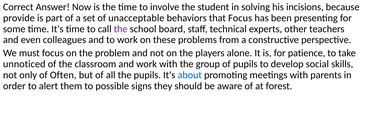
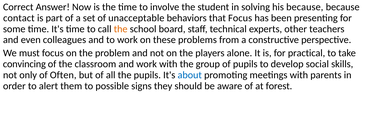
his incisions: incisions -> because (305, 7)
provide: provide -> contact (19, 18)
the colour: purple -> orange (121, 29)
patience: patience -> practical (307, 53)
unnoticed: unnoticed -> convincing (24, 64)
